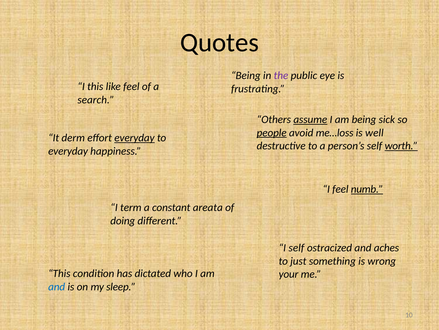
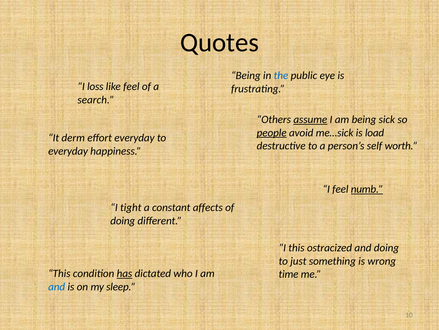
the colour: purple -> blue (281, 75)
I this: this -> loss (95, 86)
me…loss: me…loss -> me…sick (335, 132)
well: well -> load (375, 132)
everyday underline: present -> none (134, 138)
worth underline: present -> none (401, 146)
term: term -> tight (131, 207)
areata: areata -> affects (208, 207)
I self: self -> this (296, 247)
and aches: aches -> doing (386, 247)
has underline: none -> present (124, 273)
your: your -> time (289, 274)
